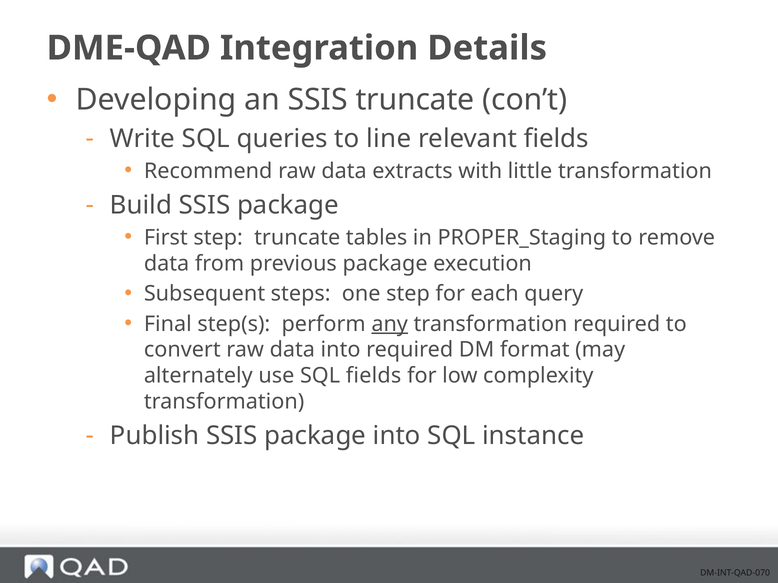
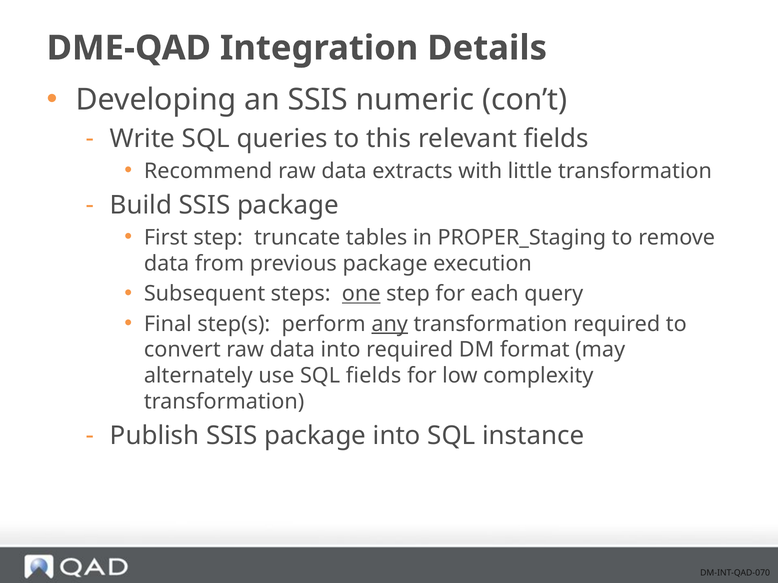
SSIS truncate: truncate -> numeric (415, 100)
line: line -> this (389, 139)
one underline: none -> present (361, 294)
